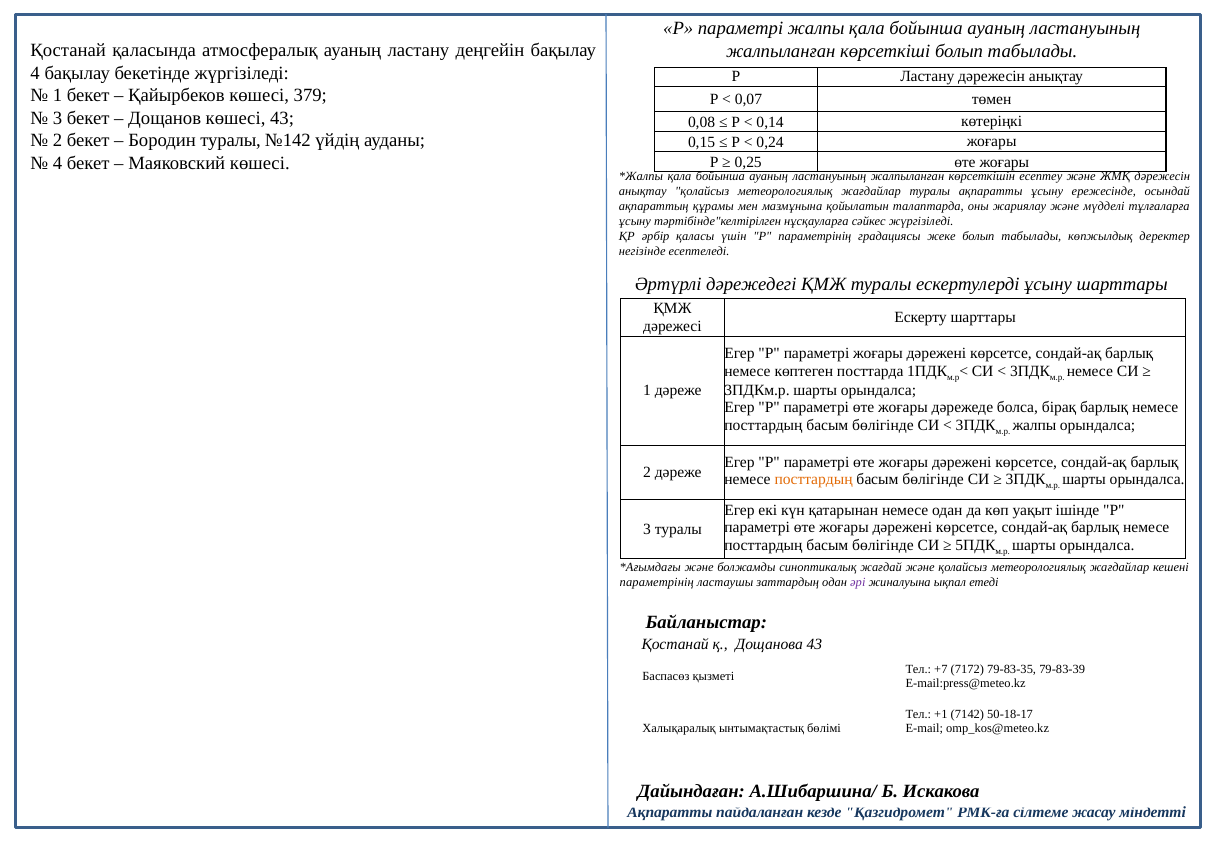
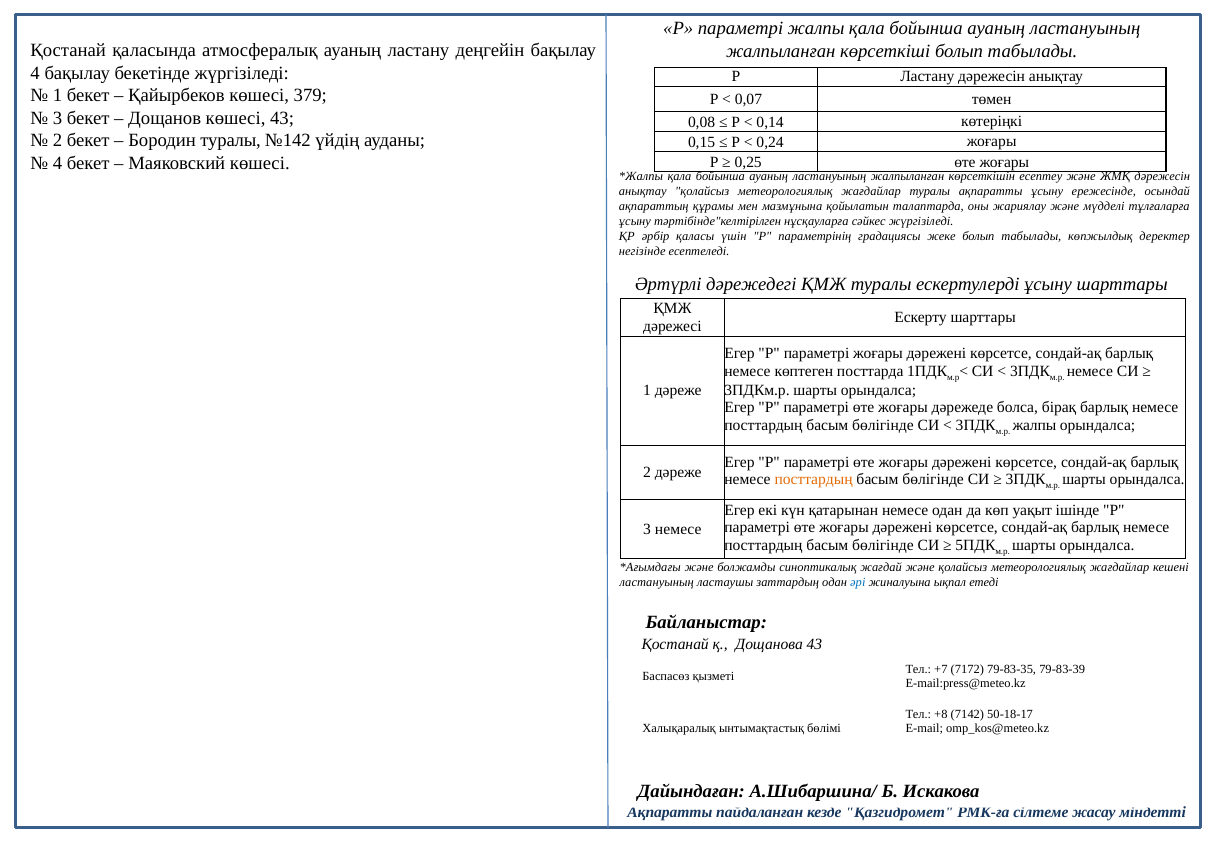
3 туралы: туралы -> немесе (678, 529)
параметрінің: параметрінің -> ластануының (657, 583)
әрі colour: purple -> blue (858, 583)
+1: +1 -> +8 (941, 715)
